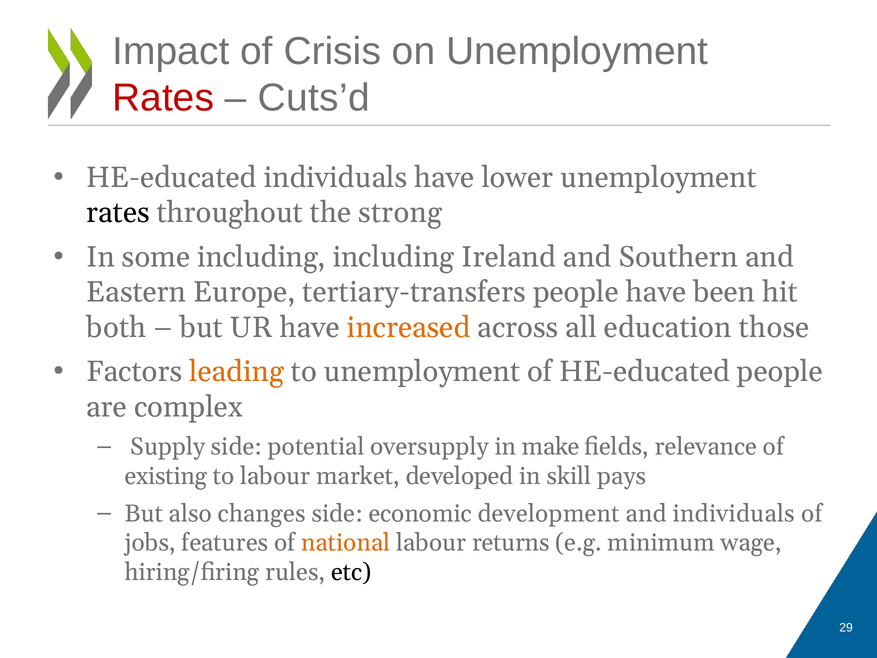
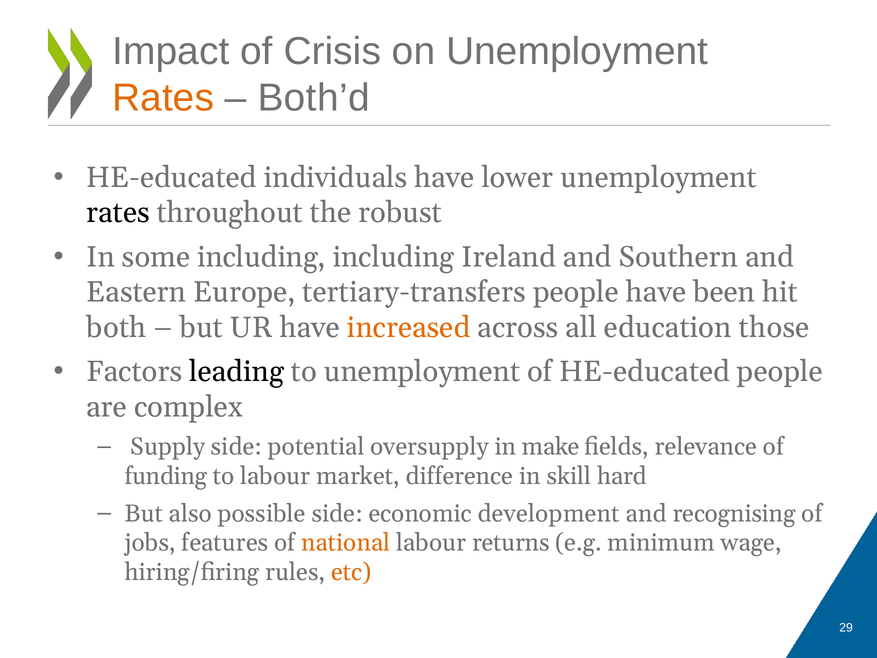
Rates colour: red -> orange (163, 98)
Cuts’d: Cuts’d -> Both’d (314, 98)
strong: strong -> robust (400, 213)
leading colour: orange -> black (237, 372)
existing: existing -> funding (166, 476)
developed: developed -> difference (459, 476)
pays: pays -> hard (622, 476)
changes: changes -> possible (262, 513)
and individuals: individuals -> recognising (734, 513)
etc colour: black -> orange (351, 572)
